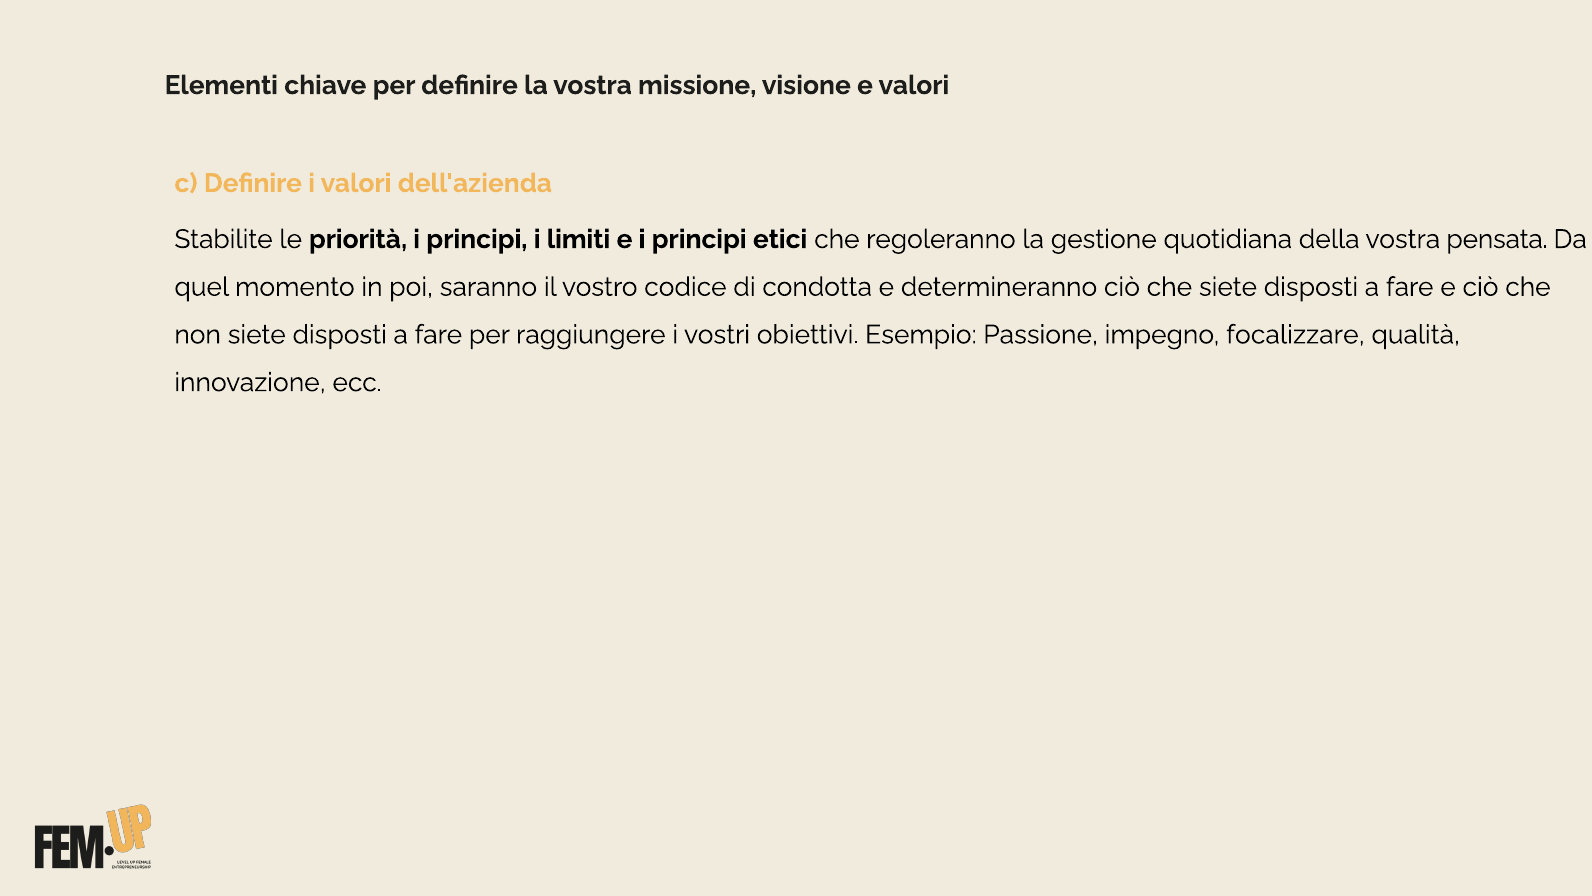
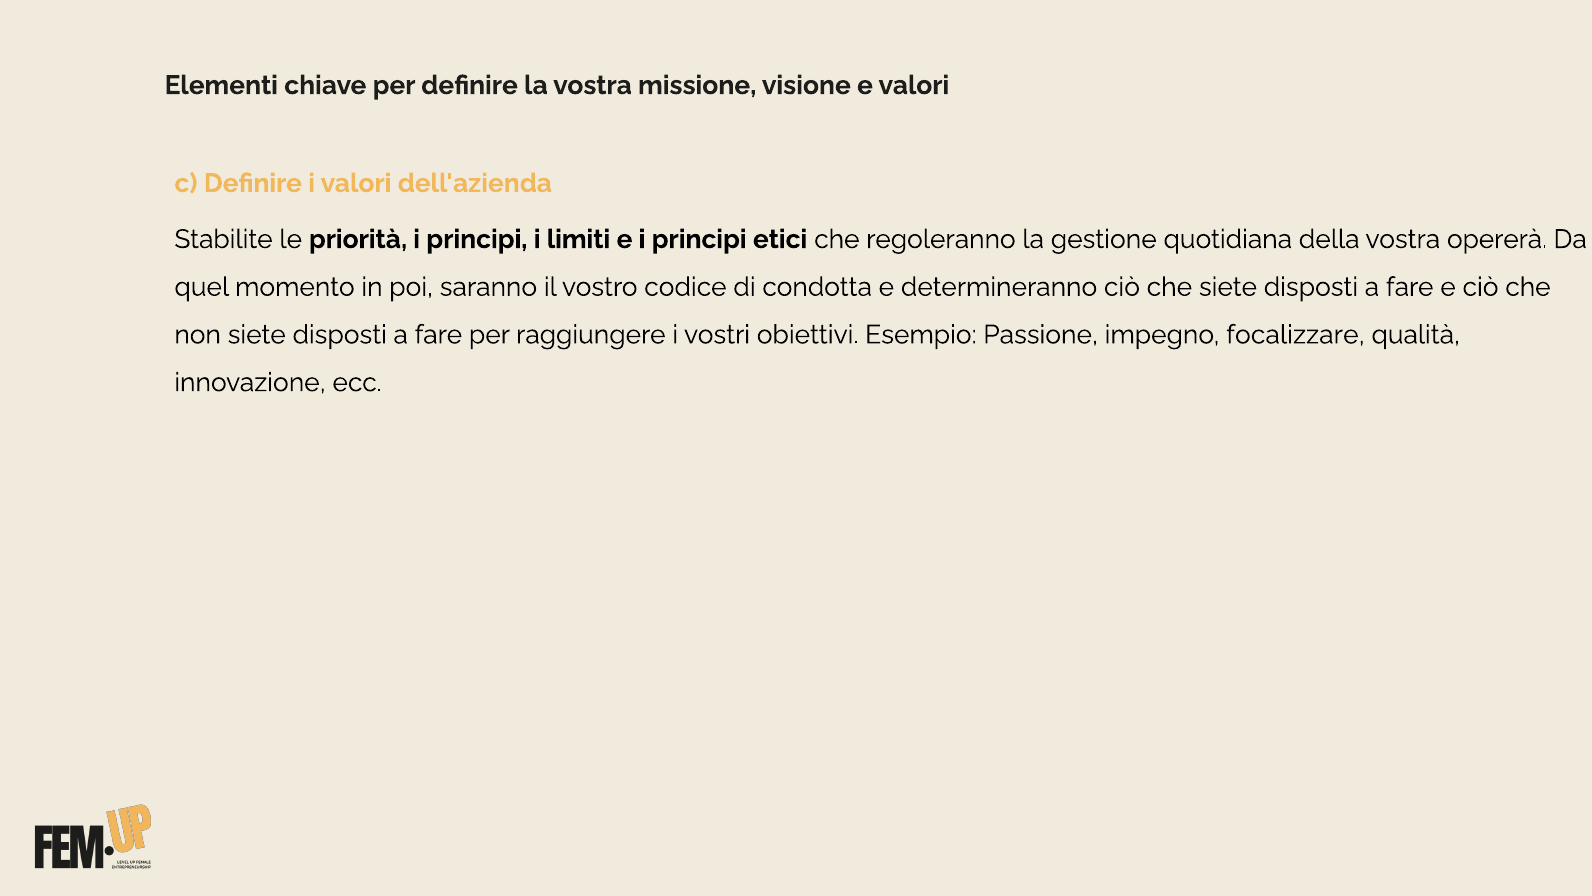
pensata: pensata -> opererà (1497, 239)
